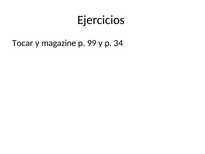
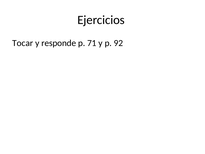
magazine: magazine -> responde (59, 43)
99: 99 -> 71 (92, 43)
34: 34 -> 92 (118, 43)
